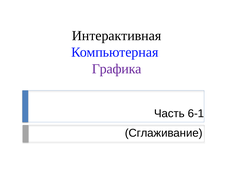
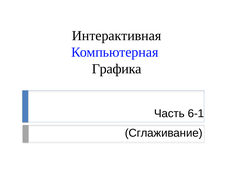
Графика colour: purple -> black (117, 69)
